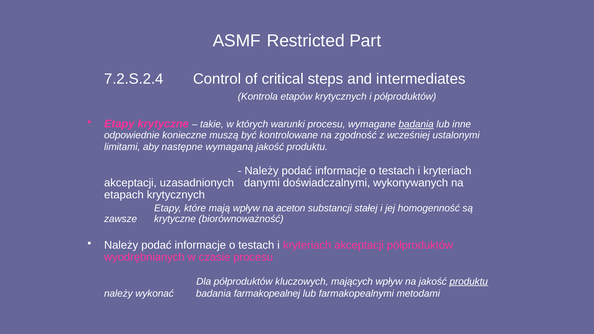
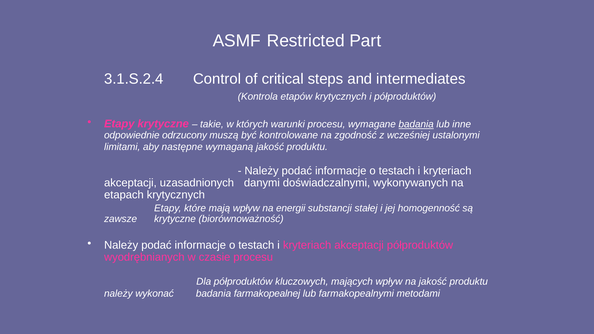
7.2.S.2.4: 7.2.S.2.4 -> 3.1.S.2.4 (134, 79)
konieczne: konieczne -> odrzucony (185, 135)
aceton: aceton -> energii (291, 208)
produktu underline: present -> none (469, 282)
